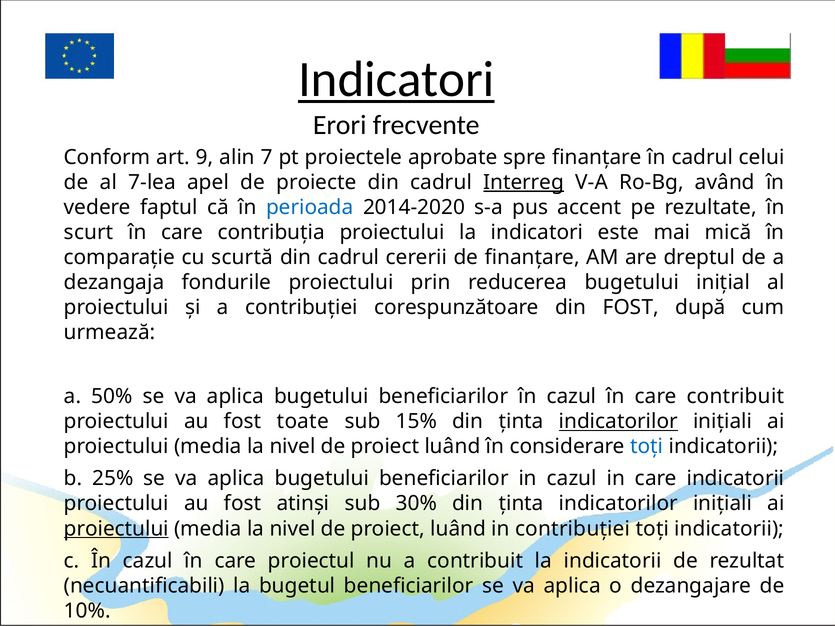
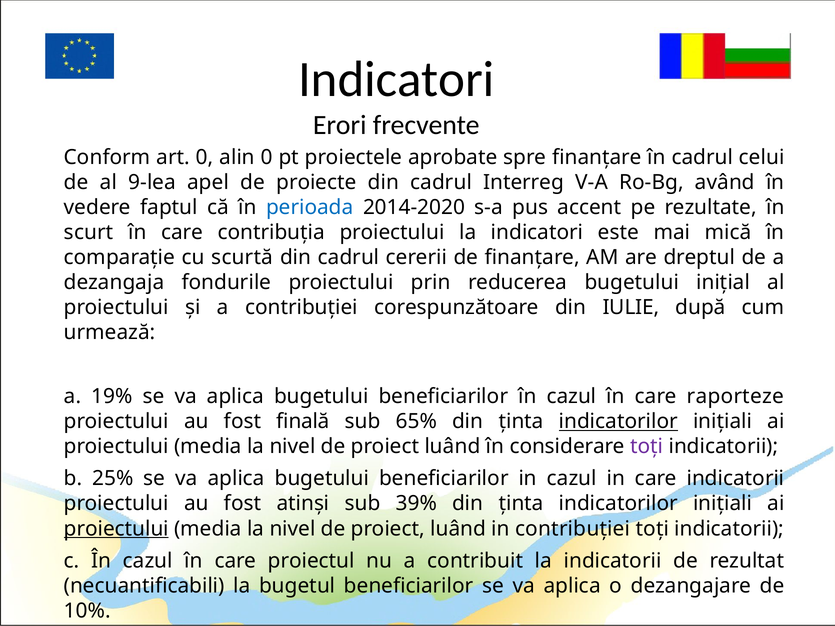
Indicatori underline: present -> none (396, 80)
art 9: 9 -> 0 (205, 157)
alin 7: 7 -> 0 (267, 157)
7-lea: 7-lea -> 9-lea (152, 182)
Interreg underline: present -> none (524, 182)
din FOST: FOST -> IULIE (631, 308)
50%: 50% -> 19% (112, 397)
care contribuit: contribuit -> raporteze (735, 397)
toate: toate -> finală (303, 422)
15%: 15% -> 65% (416, 422)
toți colour: blue -> purple (647, 447)
30%: 30% -> 39% (416, 504)
